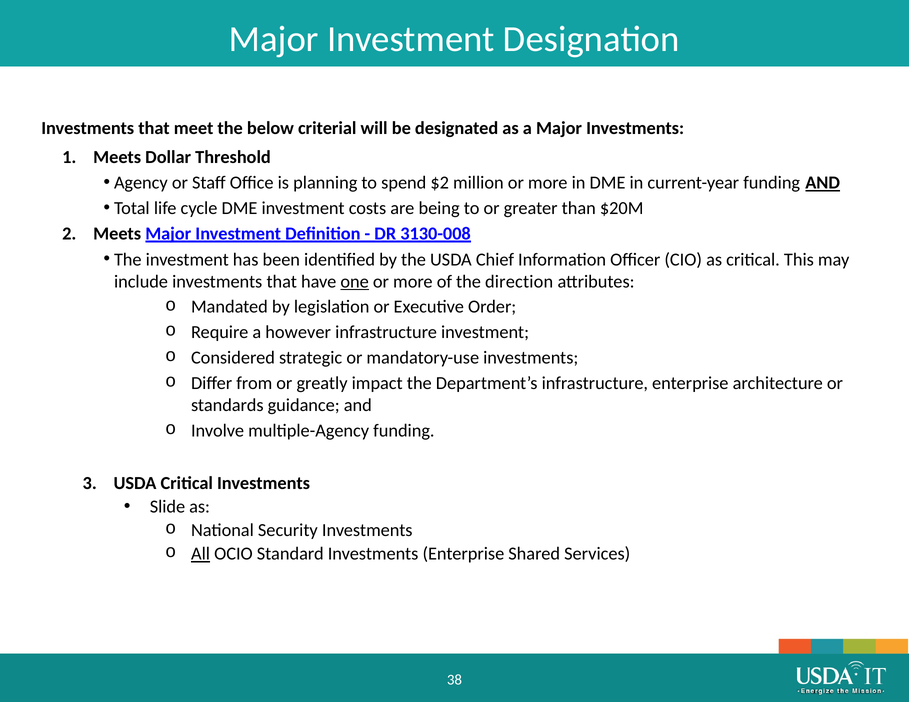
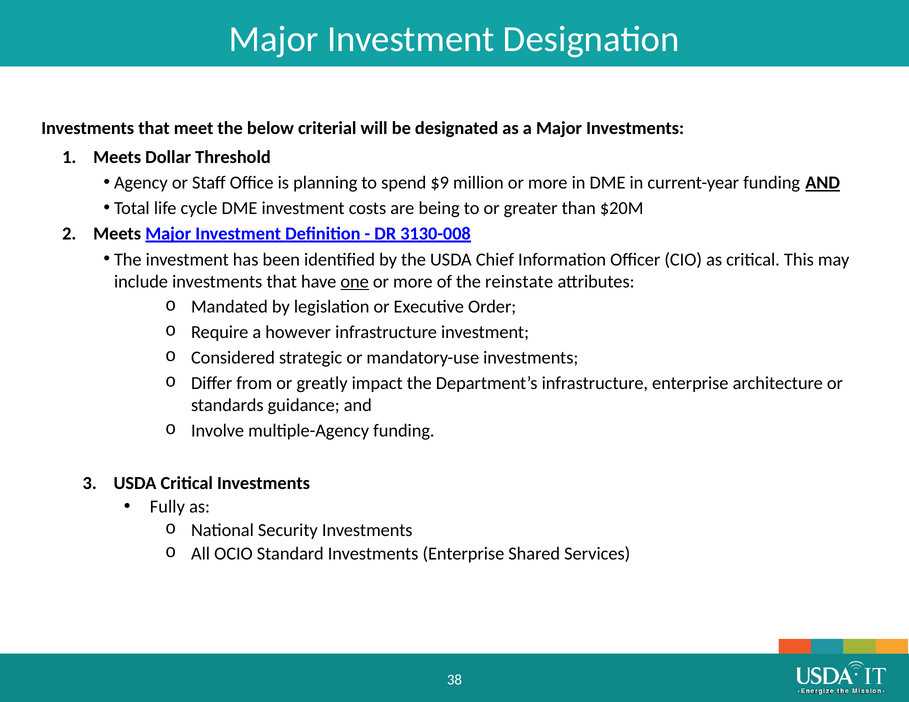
$2: $2 -> $9 (440, 183)
direction: direction -> reinstate (519, 282)
Slide: Slide -> Fully (167, 507)
All underline: present -> none (201, 554)
